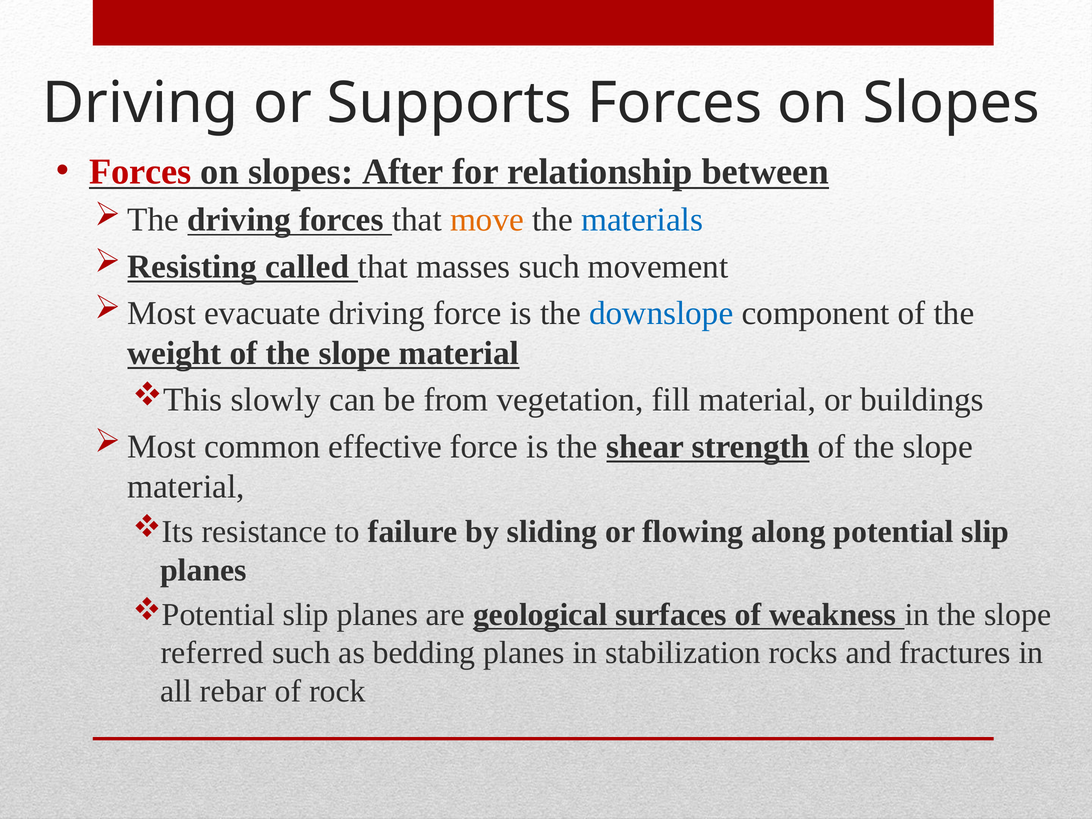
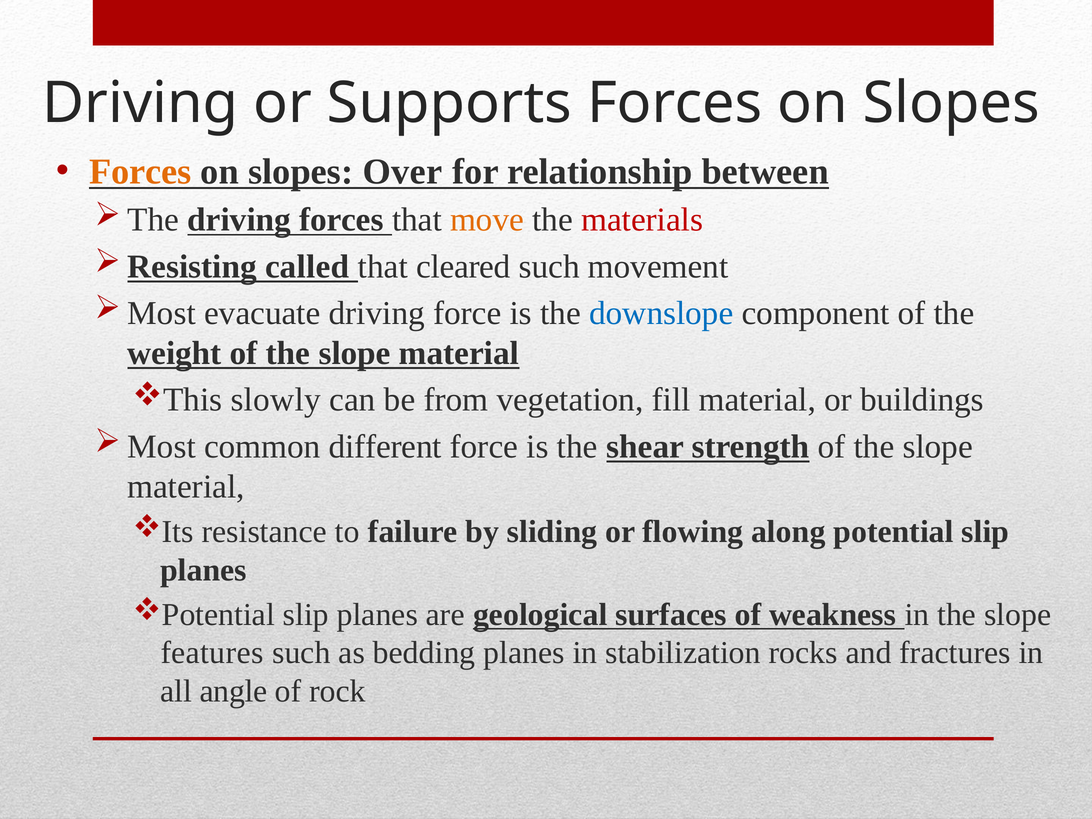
Forces colour: red -> orange (140, 172)
After: After -> Over (403, 172)
materials colour: blue -> red (642, 220)
masses: masses -> cleared (463, 267)
effective: effective -> different (385, 447)
referred: referred -> features (212, 653)
rebar: rebar -> angle (233, 691)
